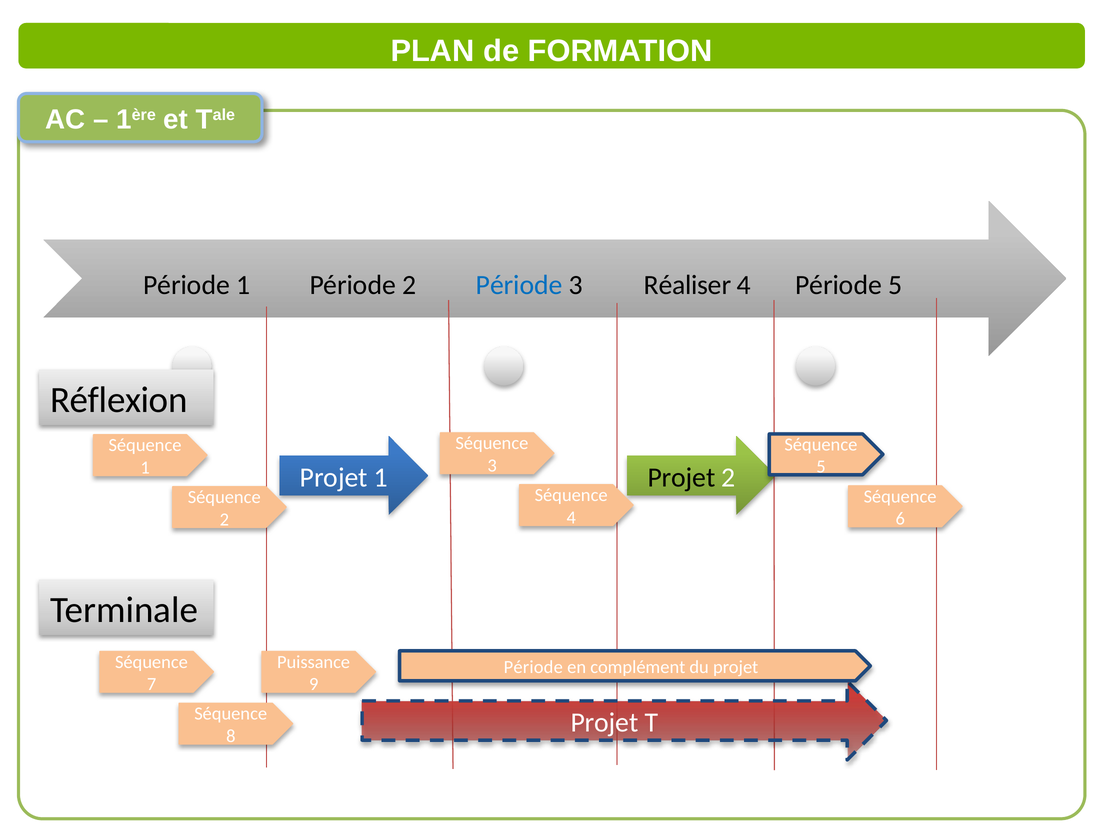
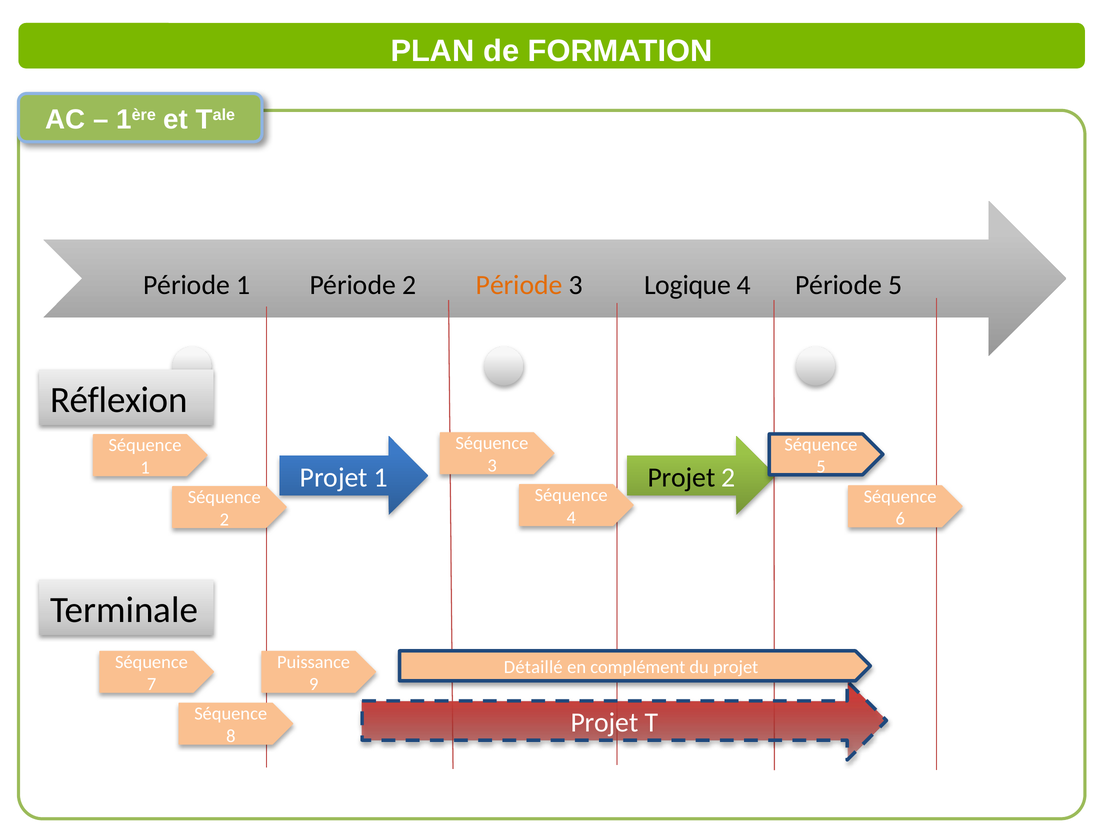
Période colour: blue -> orange (519, 285)
Réaliser: Réaliser -> Logique (688, 285)
Période: Période -> Détaillé (533, 667)
